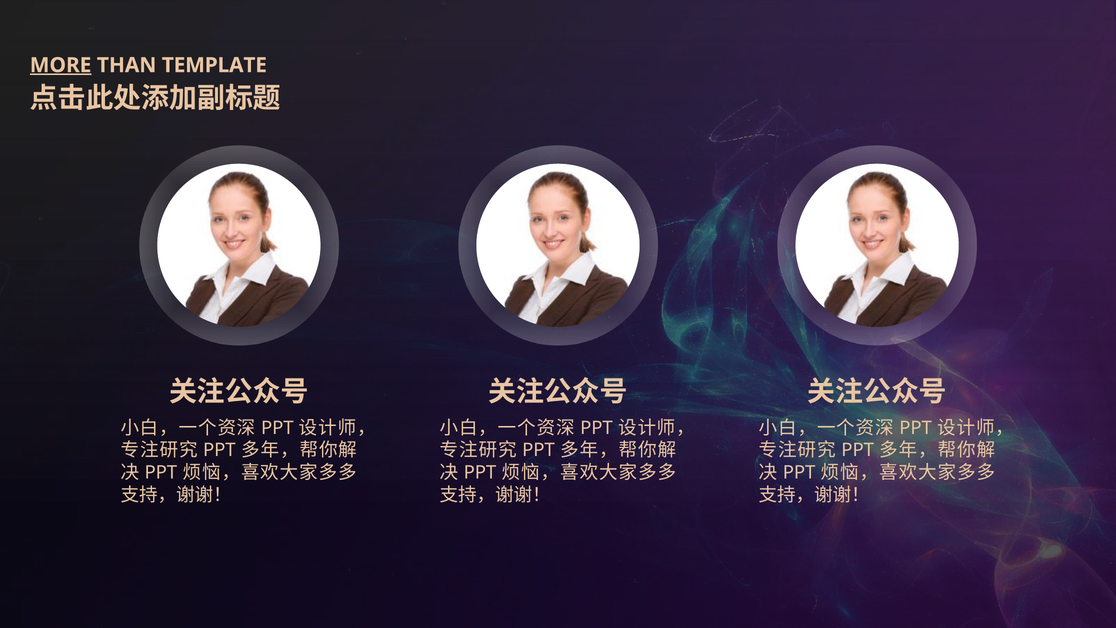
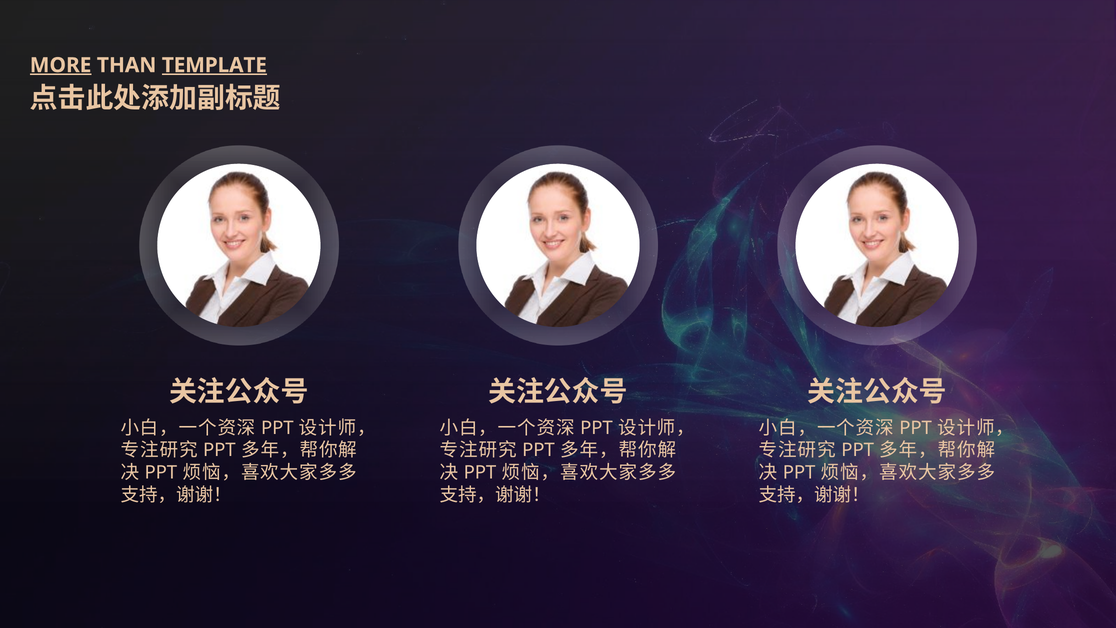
TEMPLATE underline: none -> present (214, 65)
